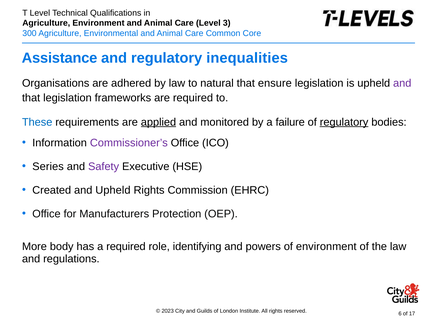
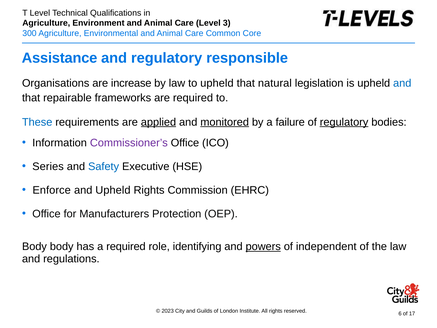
inequalities: inequalities -> responsible (247, 58)
adhered: adhered -> increase (131, 83)
to natural: natural -> upheld (217, 83)
ensure: ensure -> natural (275, 83)
and colour: purple -> blue (402, 83)
that legislation: legislation -> repairable (67, 98)
monitored underline: none -> present (225, 122)
Safety colour: purple -> blue (104, 166)
Created: Created -> Enforce (52, 190)
More: More -> Body (34, 246)
powers underline: none -> present (263, 246)
of environment: environment -> independent (326, 246)
